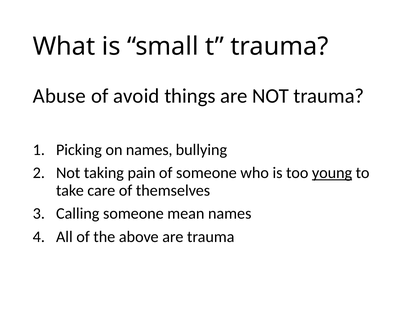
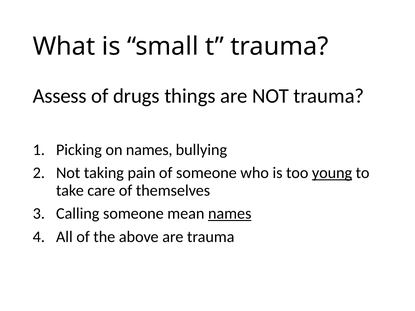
Abuse: Abuse -> Assess (60, 96)
avoid: avoid -> drugs (136, 96)
names underline: none -> present (230, 214)
